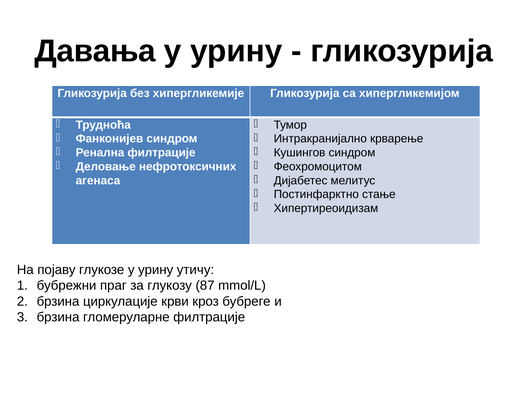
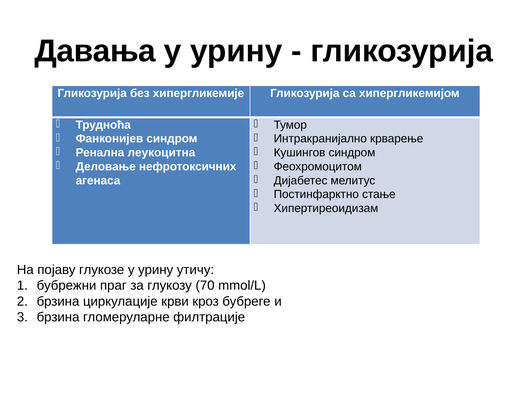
Ренална филтрације: филтрације -> леукоцитна (161, 153)
87: 87 -> 70 (205, 286)
